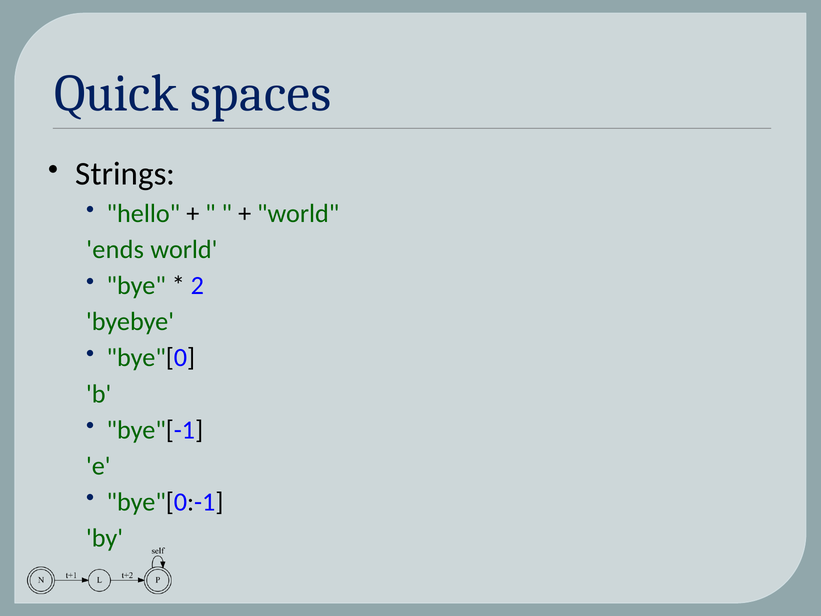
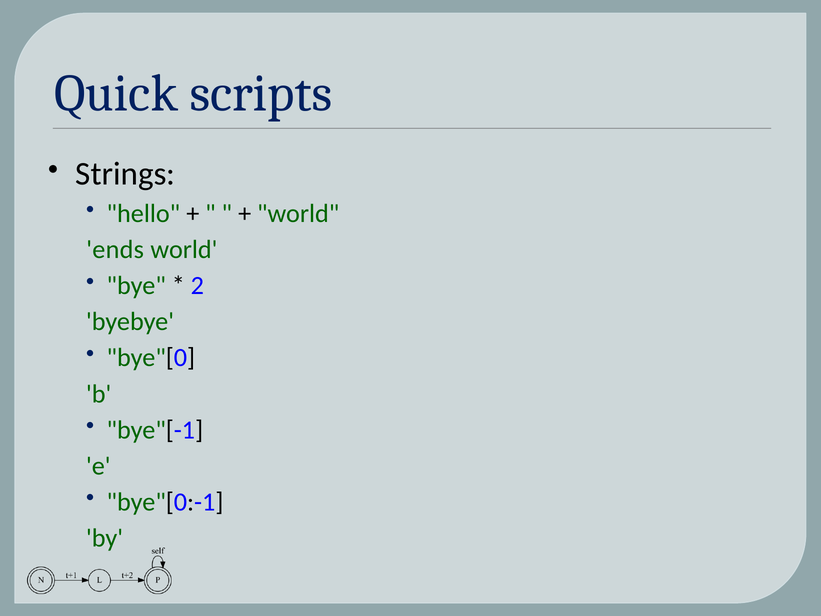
spaces: spaces -> scripts (261, 93)
